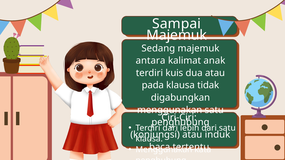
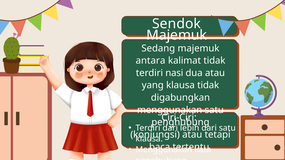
Sampai: Sampai -> Sendok (177, 24)
kalimat anak: anak -> tidak (214, 61)
kuis: kuis -> nasi (174, 73)
pada: pada -> yang (153, 85)
induk: induk -> tetapi (218, 135)
